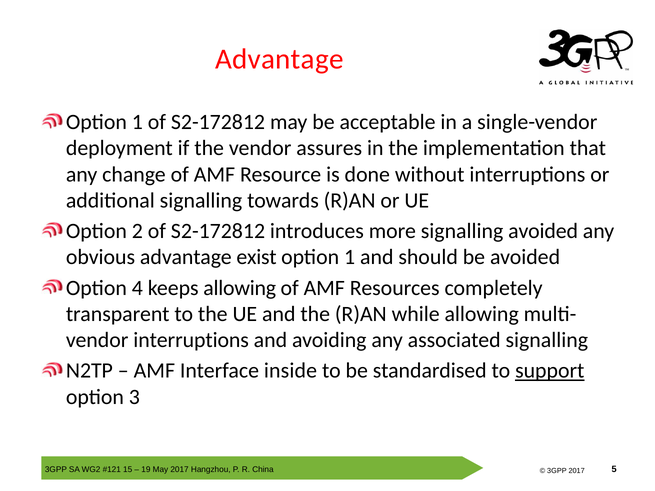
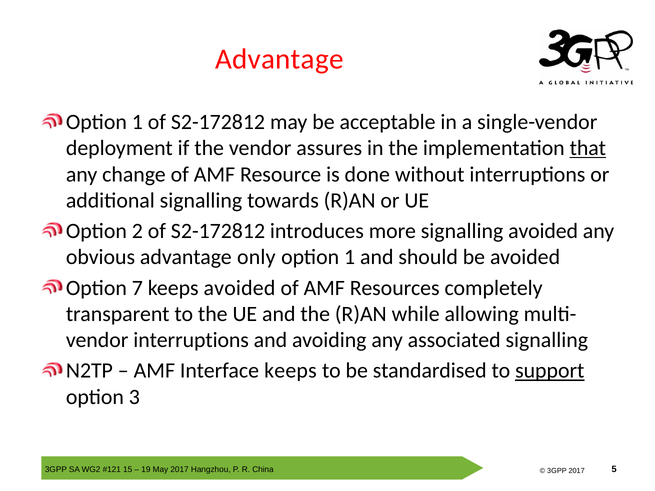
that underline: none -> present (588, 148)
exist: exist -> only (256, 257)
4: 4 -> 7 (137, 288)
keeps allowing: allowing -> avoided (239, 288)
Interface inside: inside -> keeps (290, 371)
